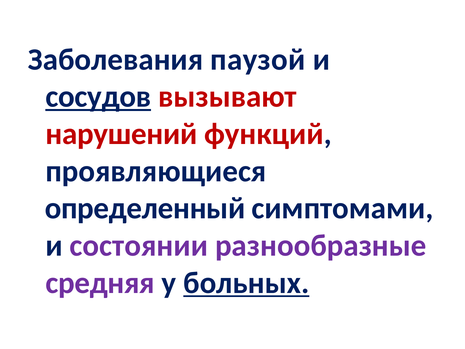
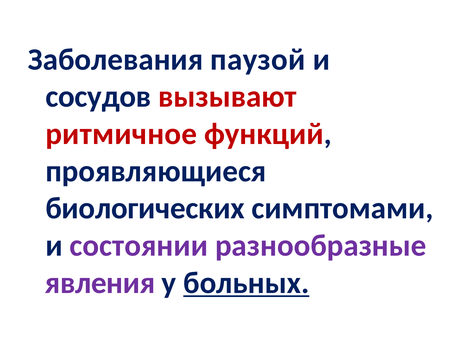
сосудов underline: present -> none (98, 97)
нарушений: нарушений -> ритмичное (121, 134)
определенный: определенный -> биологических (145, 208)
средняя: средняя -> явления (100, 283)
